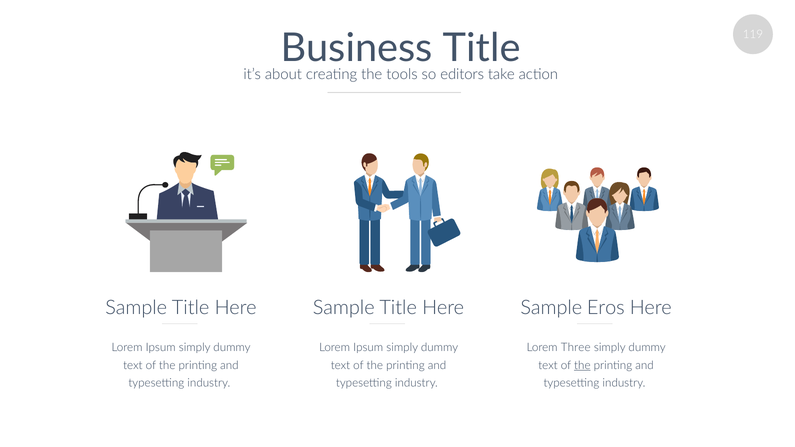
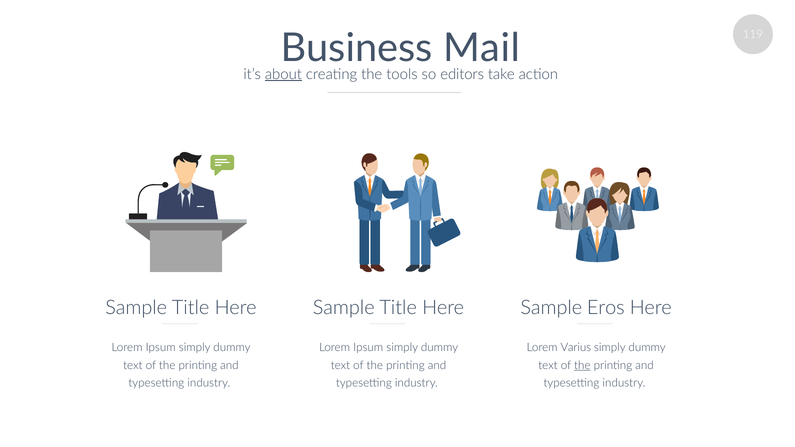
Business Title: Title -> Mail (482, 48)
about underline: none -> present (283, 74)
Three: Three -> Varius (576, 348)
